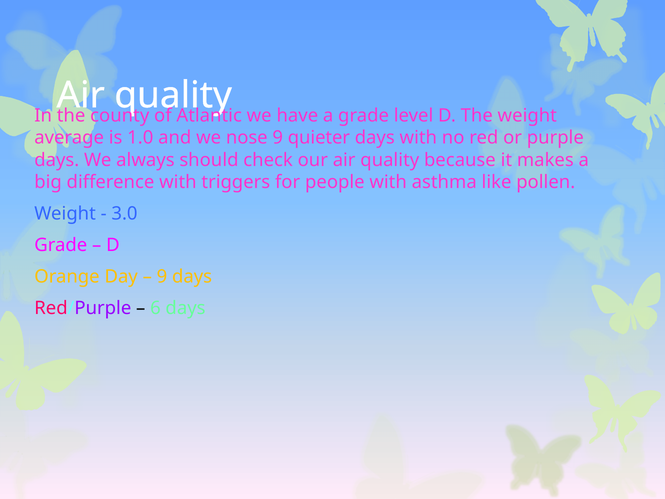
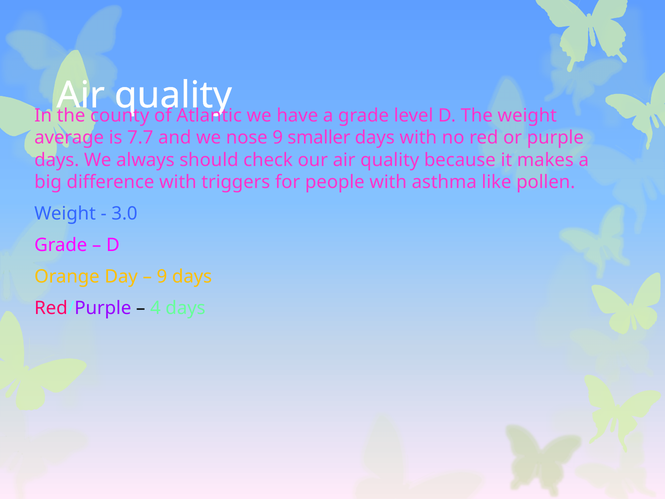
1.0: 1.0 -> 7.7 (140, 138)
quieter: quieter -> smaller (319, 138)
6: 6 -> 4 (155, 308)
